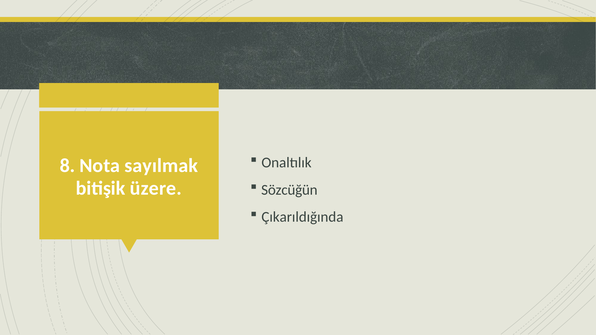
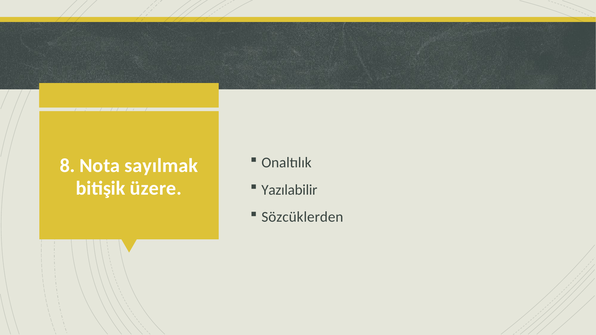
Sözcüğün: Sözcüğün -> Yazılabilir (289, 190)
Çıkarıldığında: Çıkarıldığında -> Sözcüklerden (302, 217)
